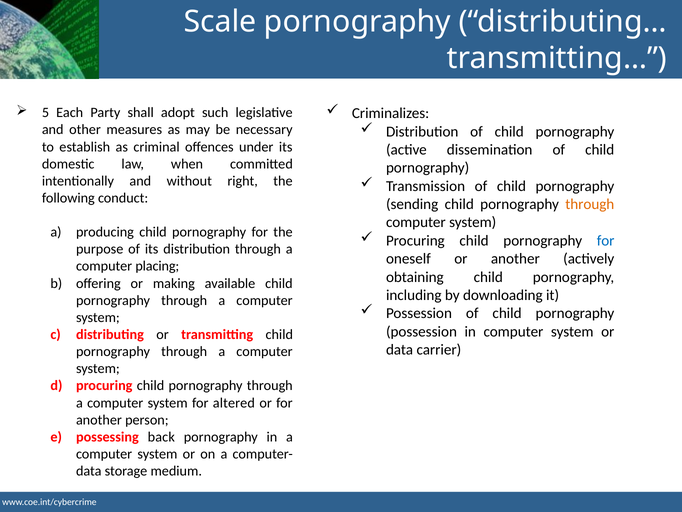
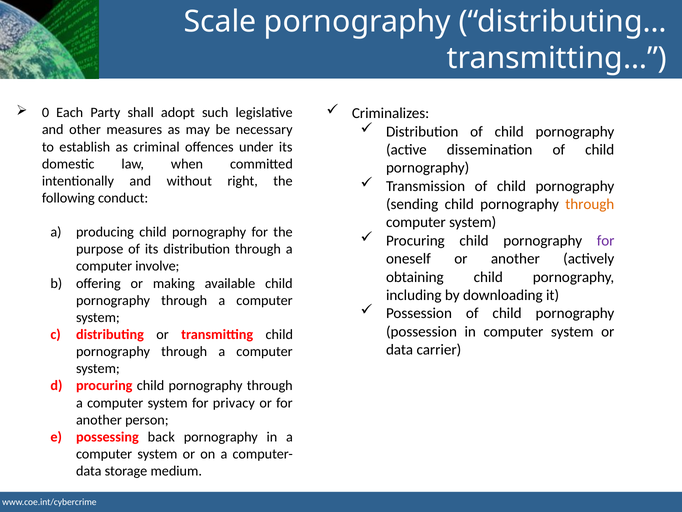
5: 5 -> 0 (46, 113)
for colour: blue -> purple (606, 240)
placing: placing -> involve (157, 266)
altered: altered -> privacy (234, 402)
